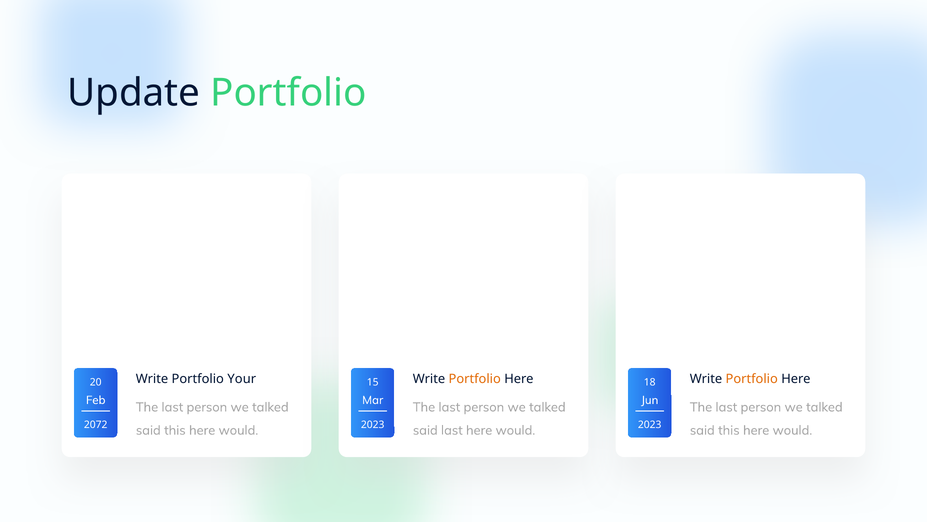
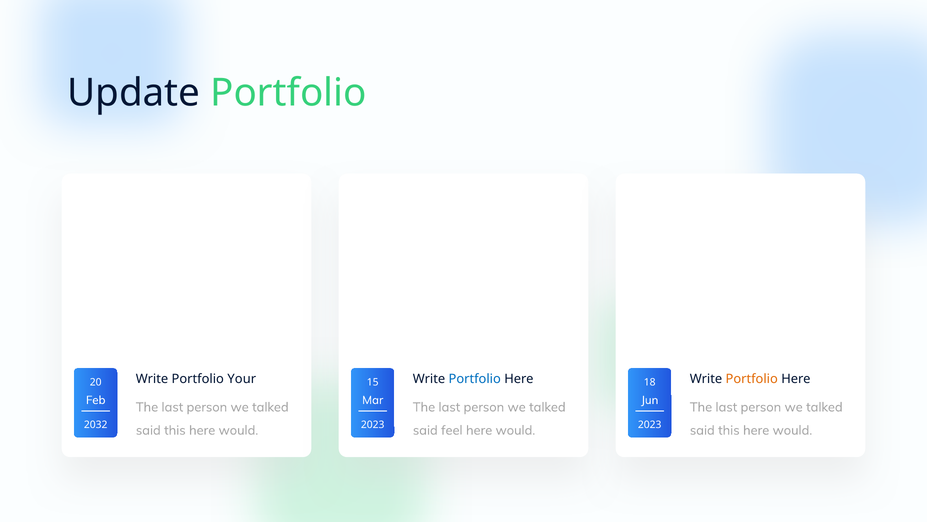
Portfolio colour: orange -> blue (475, 379)
2072: 2072 -> 2032 (96, 424)
said last: last -> feel (452, 430)
